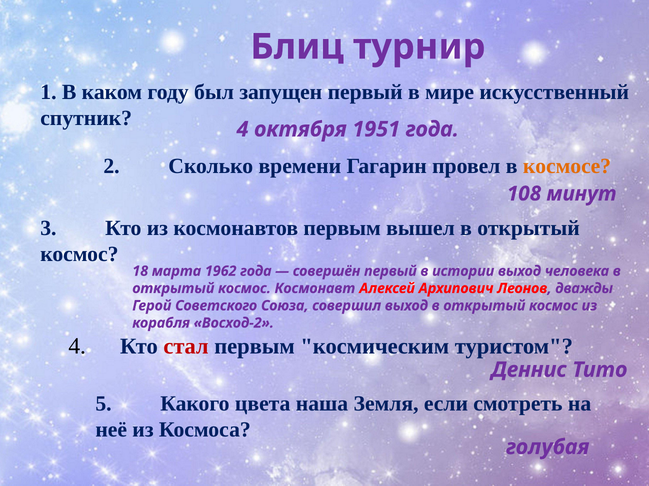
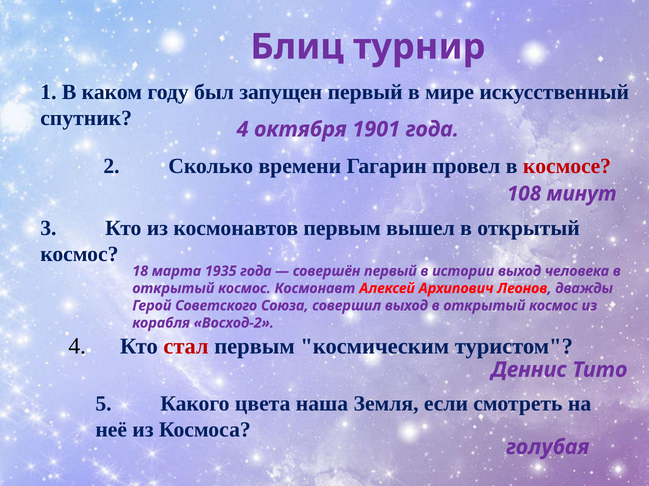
1951: 1951 -> 1901 (376, 129)
космосе colour: orange -> red (567, 167)
1962: 1962 -> 1935 (221, 272)
